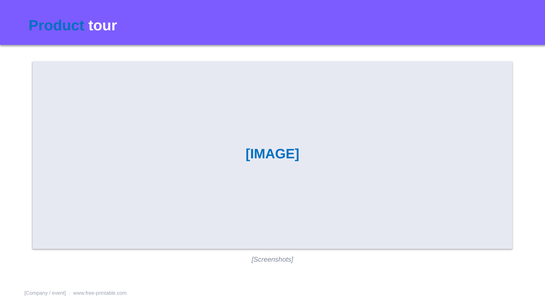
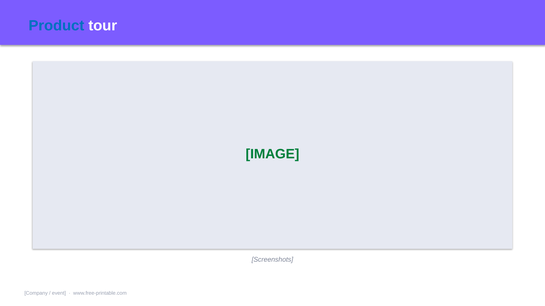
IMAGE colour: blue -> green (272, 154)
